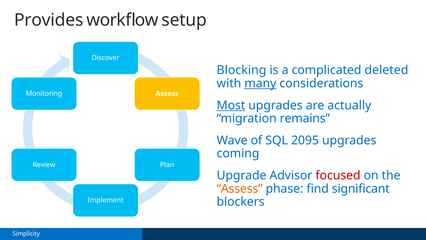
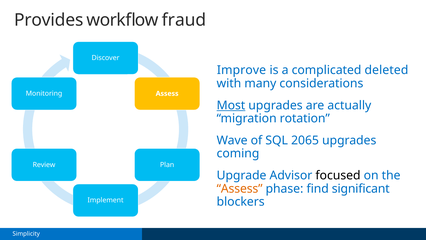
setup: setup -> fraud (184, 20)
Blocking: Blocking -> Improve (241, 70)
many underline: present -> none (260, 83)
remains: remains -> rotation (305, 118)
2095: 2095 -> 2065 (305, 140)
focused colour: red -> black (338, 175)
